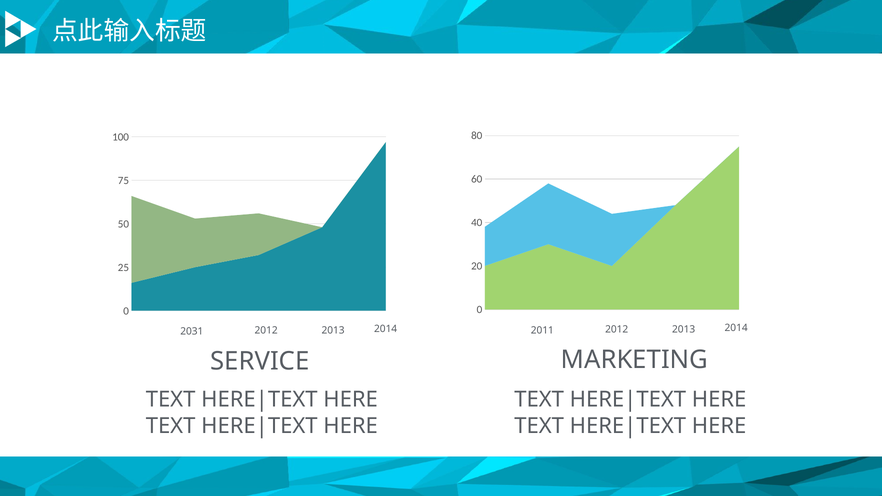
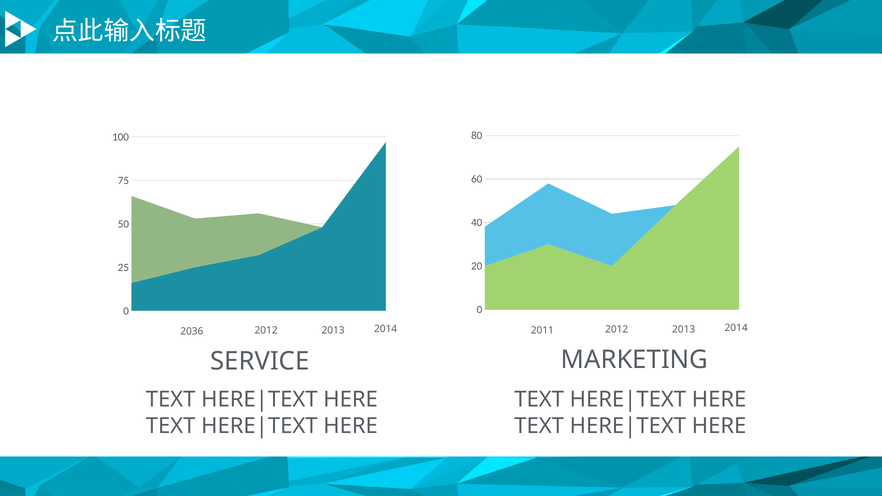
2031: 2031 -> 2036 (192, 331)
